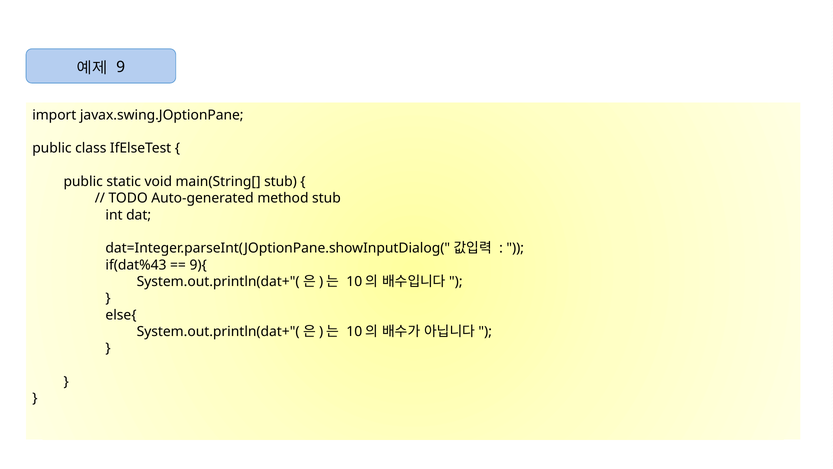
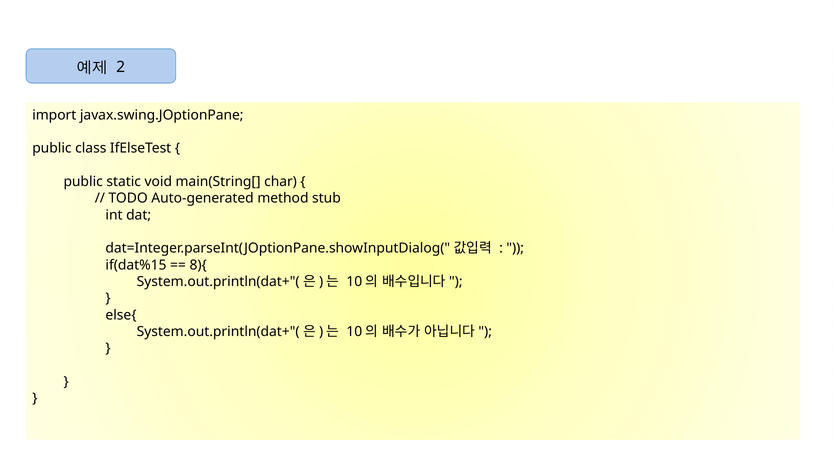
9: 9 -> 2 (121, 67)
main(String[ stub: stub -> char (280, 181)
if(dat%43: if(dat%43 -> if(dat%15 (136, 265)
9){: 9){ -> 8){ (198, 265)
